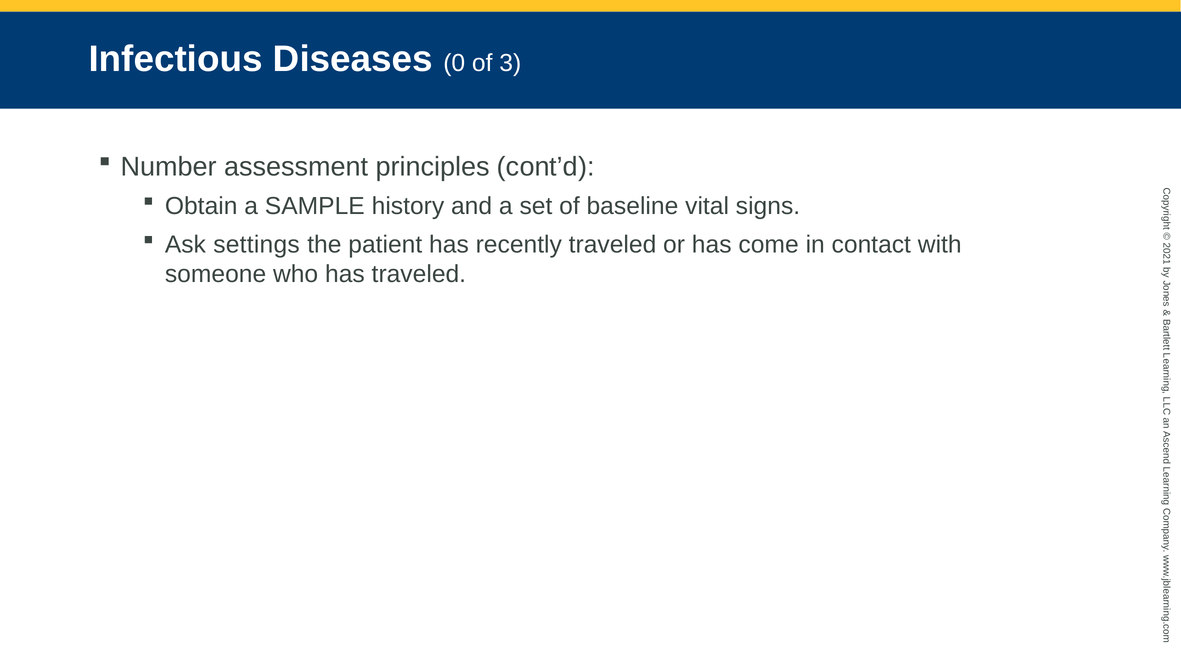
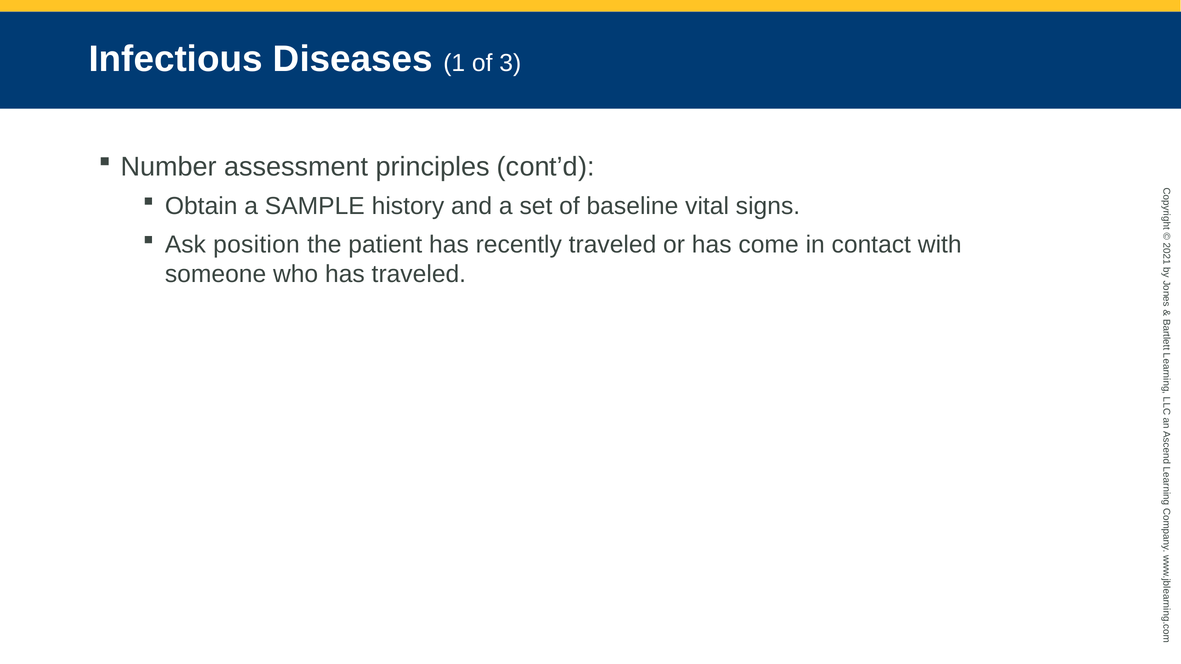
Diseases 0: 0 -> 1 (454, 63)
settings: settings -> position (257, 245)
